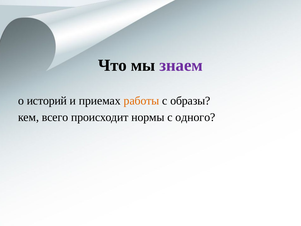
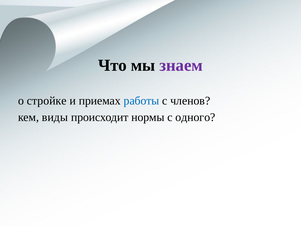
историй: историй -> стройке (47, 101)
работы colour: orange -> blue (142, 101)
образы: образы -> членов (190, 101)
всего: всего -> виды (55, 117)
